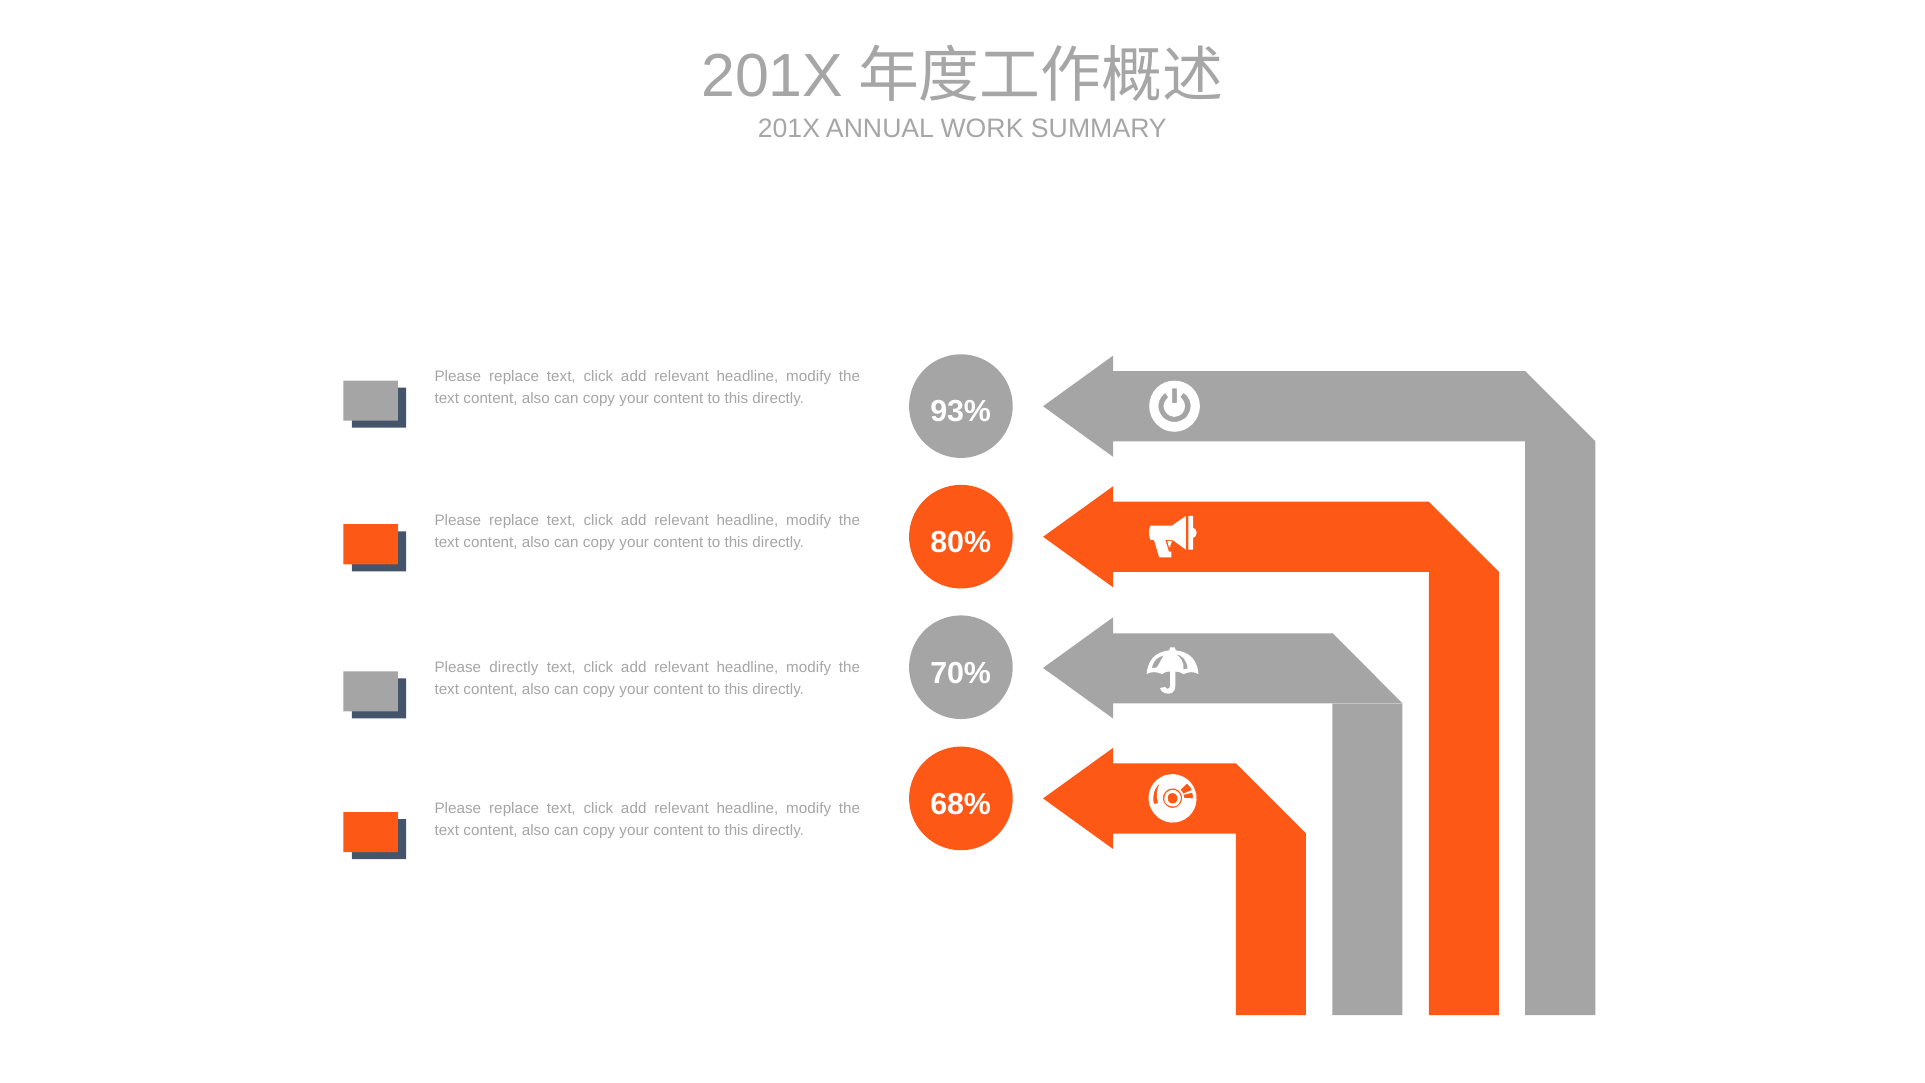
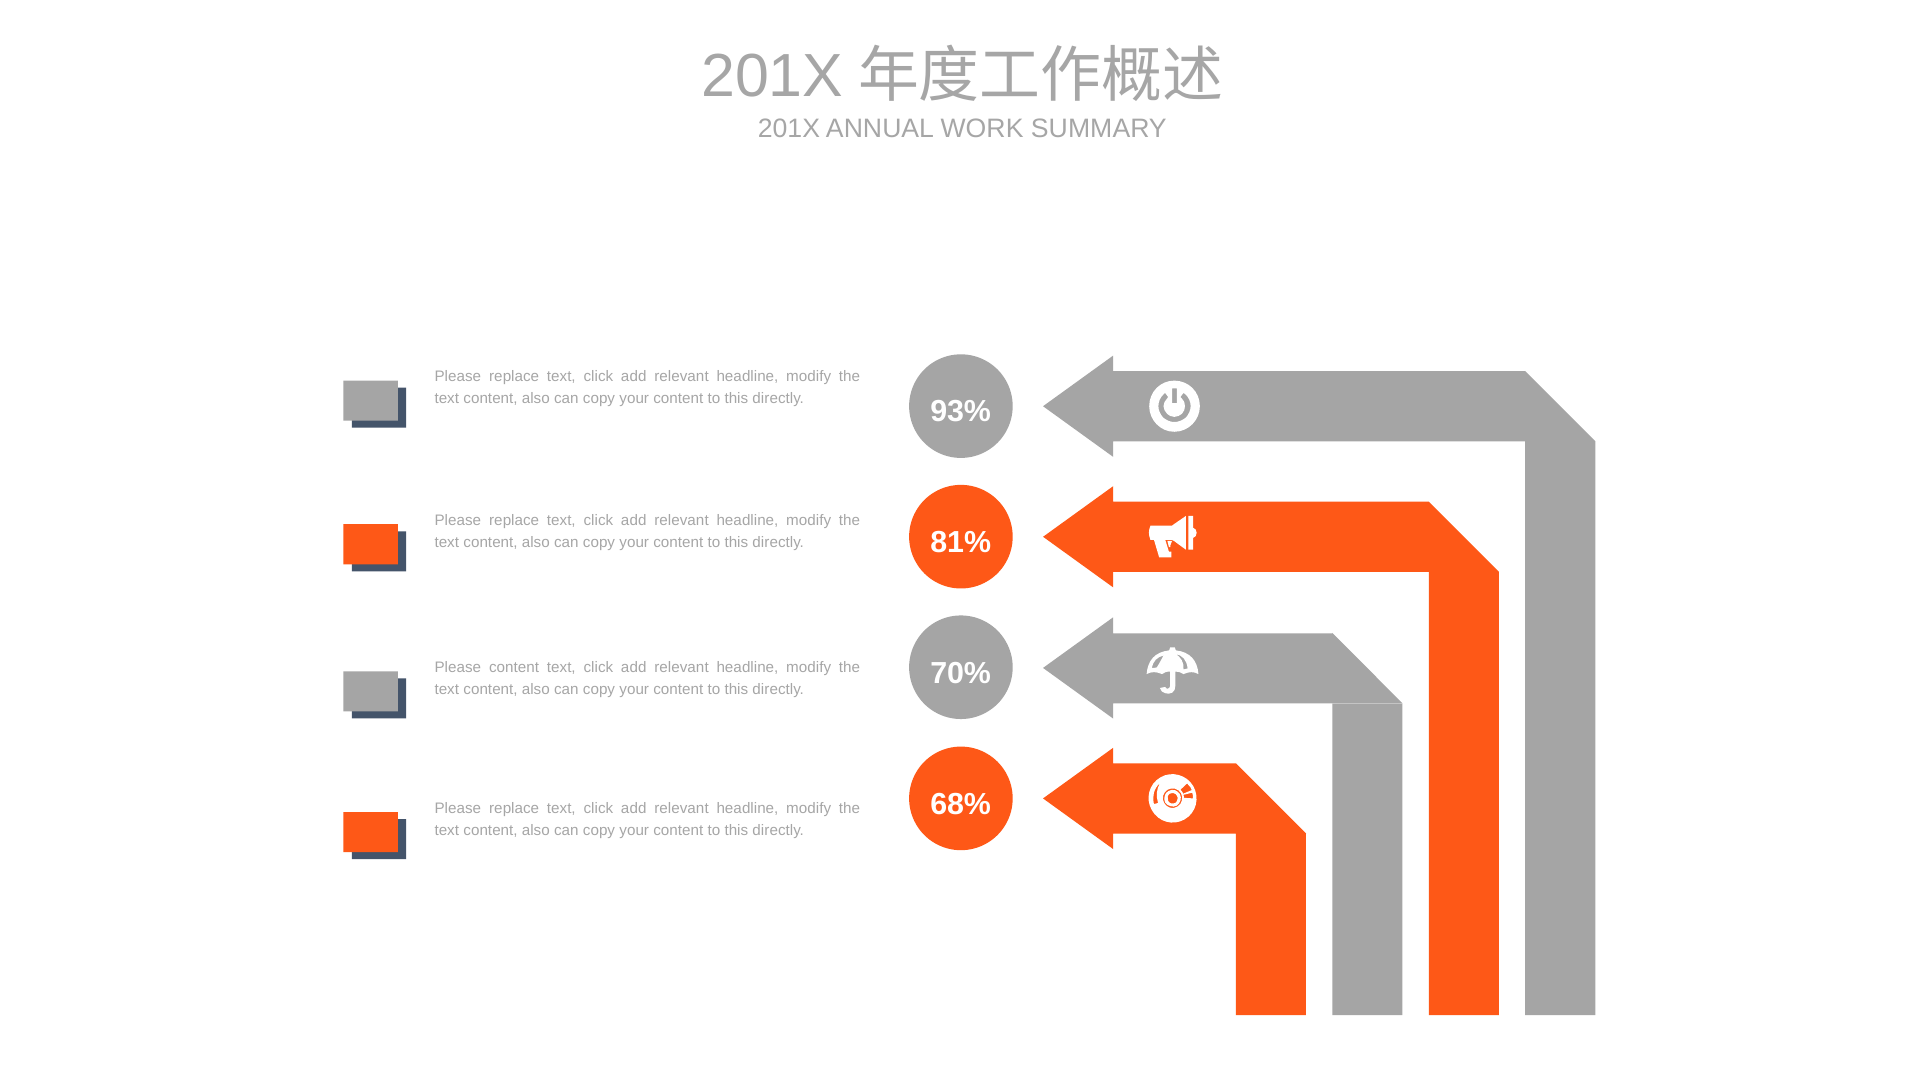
80%: 80% -> 81% (961, 542)
Please directly: directly -> content (514, 667)
